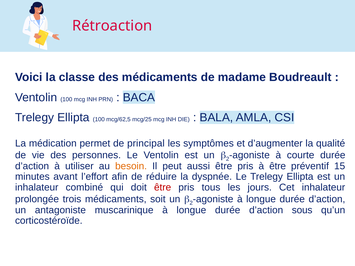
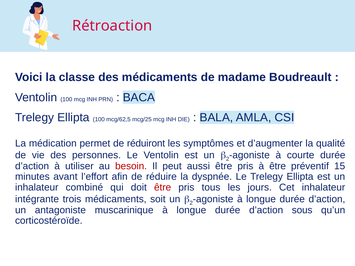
principal: principal -> réduiront (146, 143)
besoin colour: orange -> red (131, 166)
prolongée: prolongée -> intégrante (37, 199)
